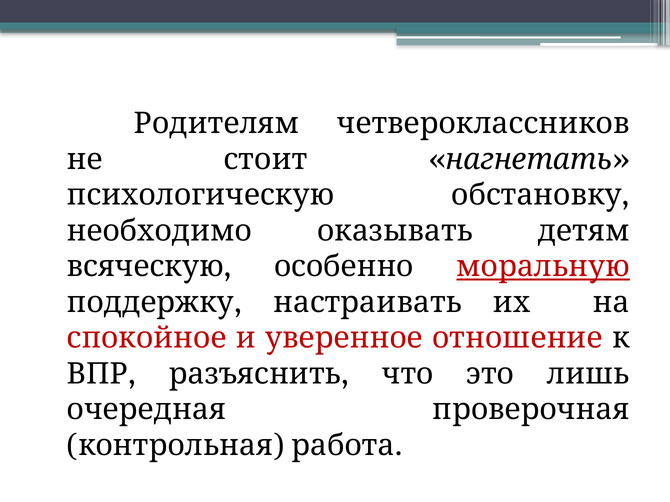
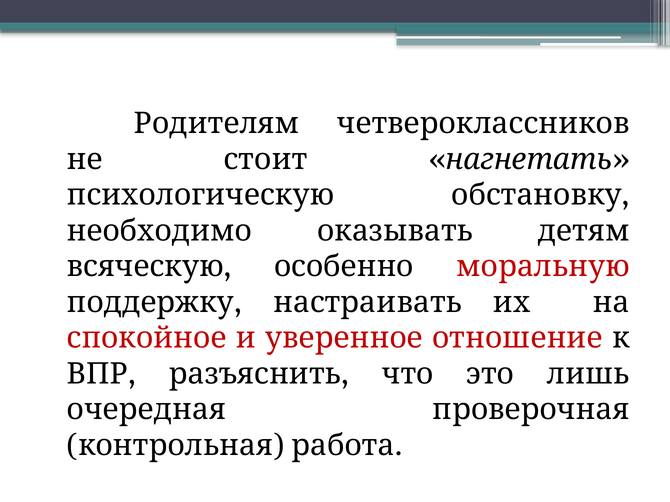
моральную underline: present -> none (543, 267)
